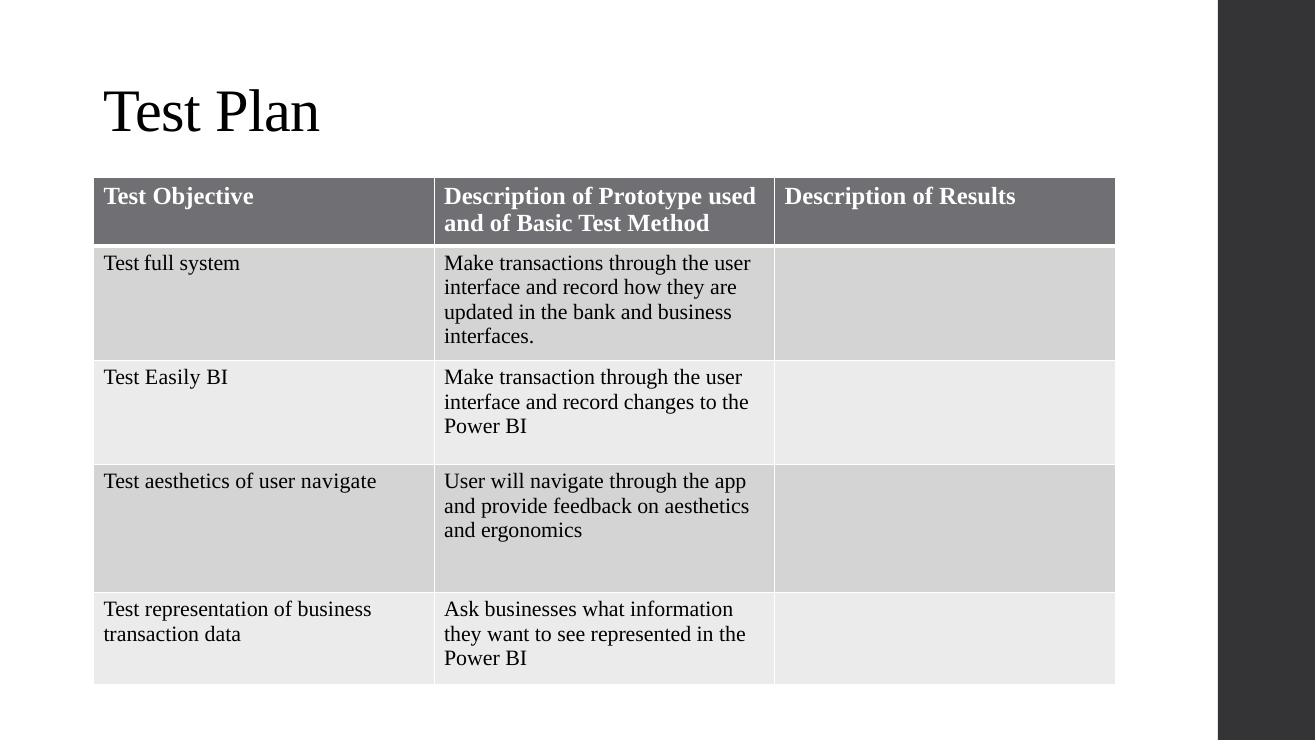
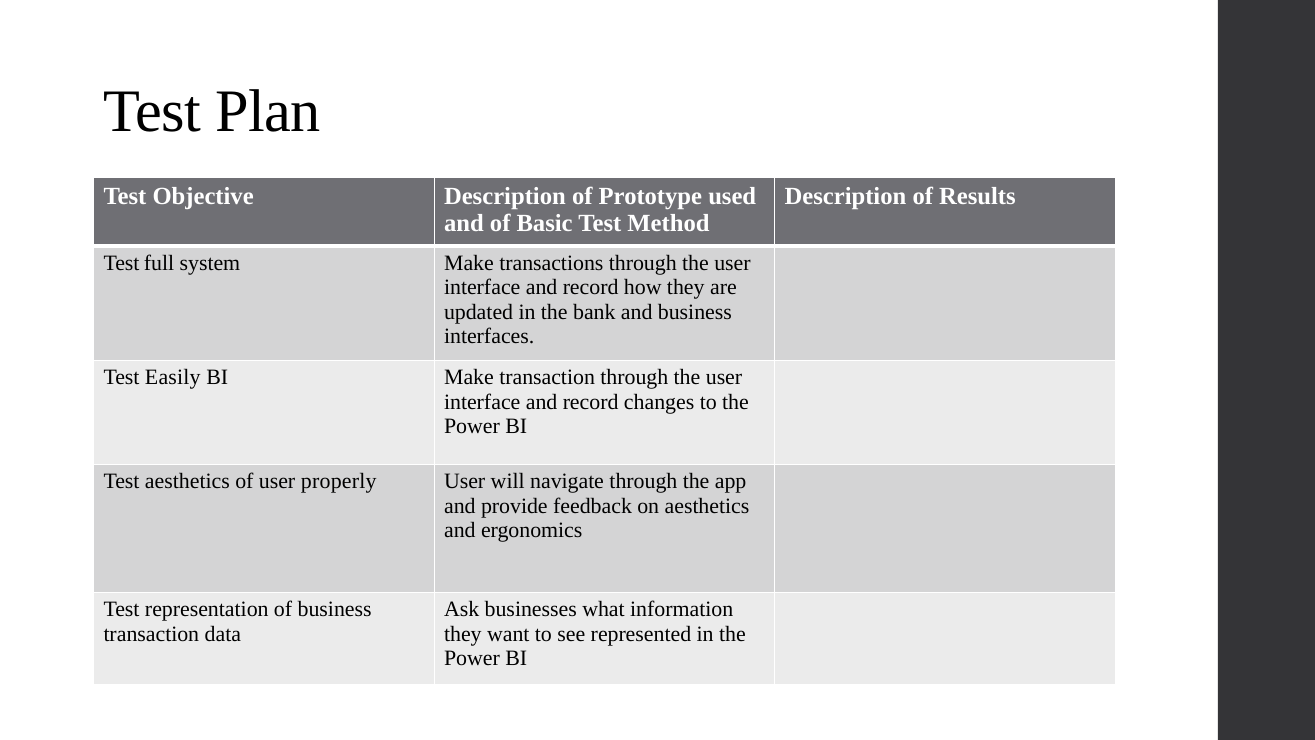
user navigate: navigate -> properly (339, 481)
